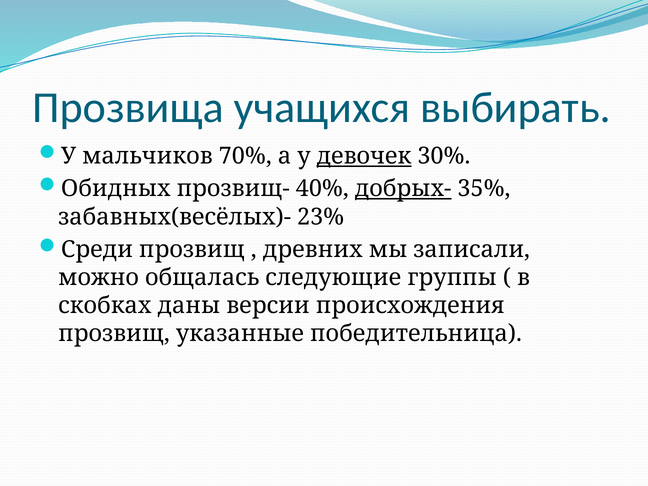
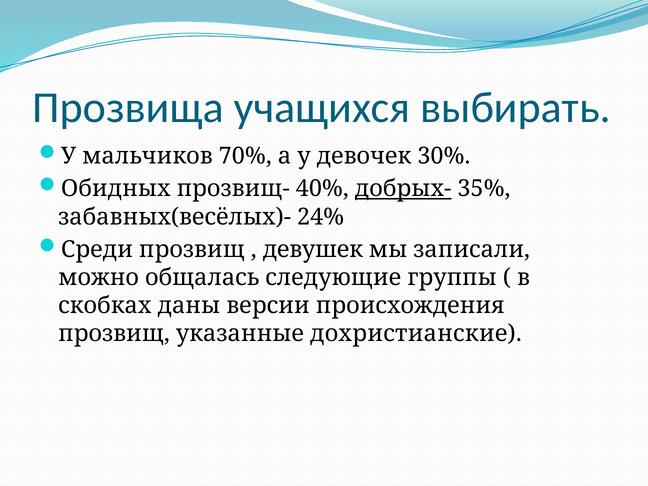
девочек underline: present -> none (364, 156)
23%: 23% -> 24% (321, 217)
древних: древних -> девушек (313, 250)
победительница: победительница -> дохристианские (416, 334)
